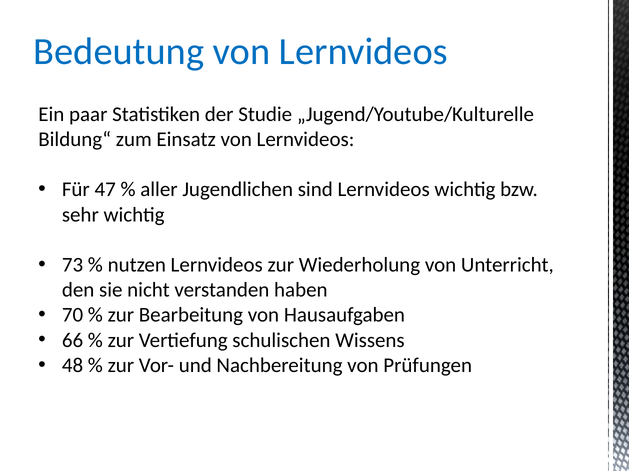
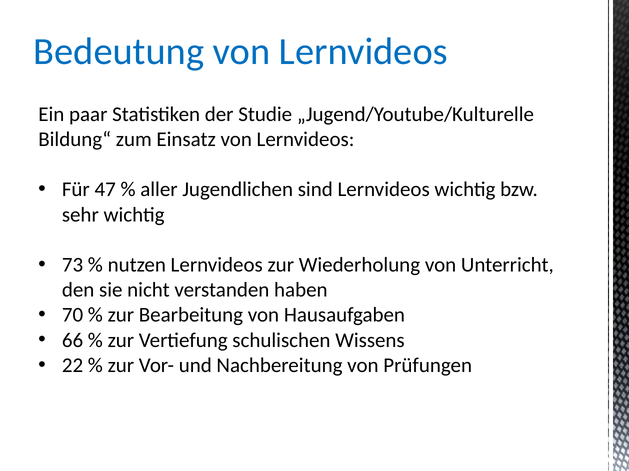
48: 48 -> 22 (73, 366)
